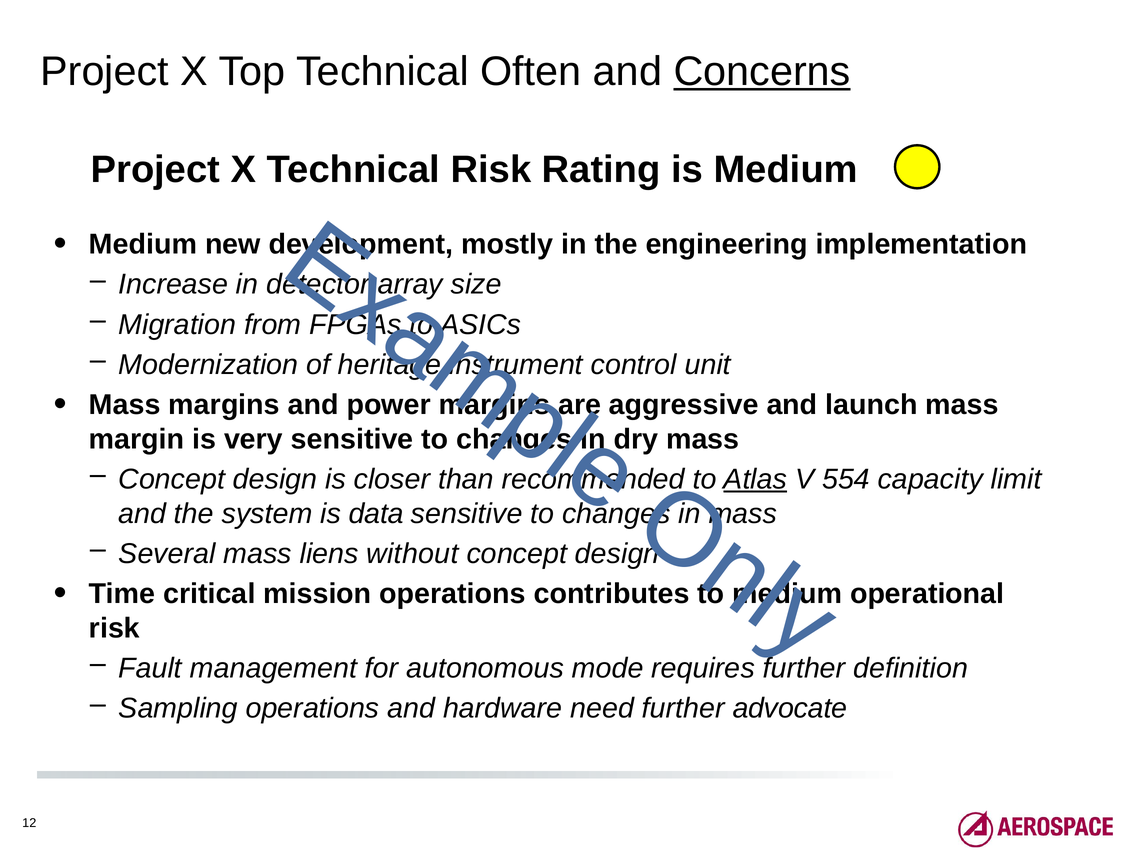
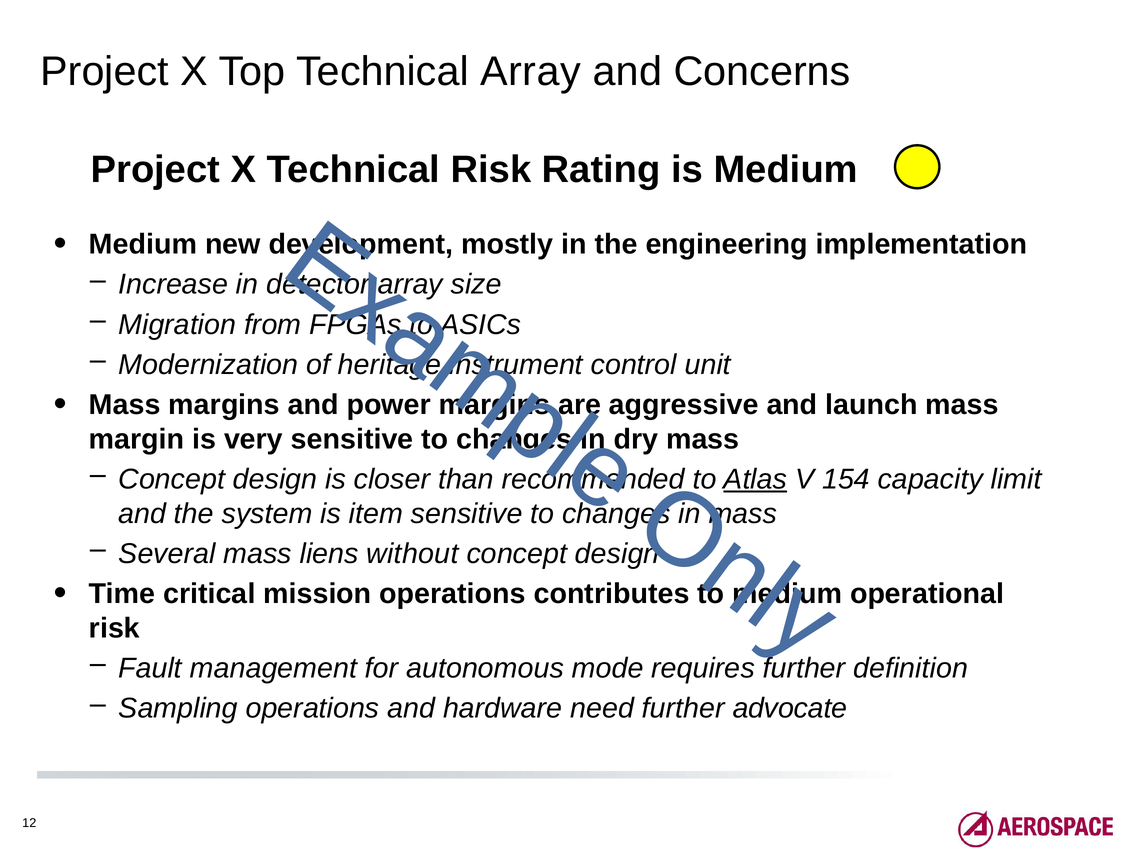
Technical Often: Often -> Array (531, 72)
Concerns underline: present -> none (762, 72)
554: 554 -> 154 (846, 479)
data: data -> item (376, 514)
